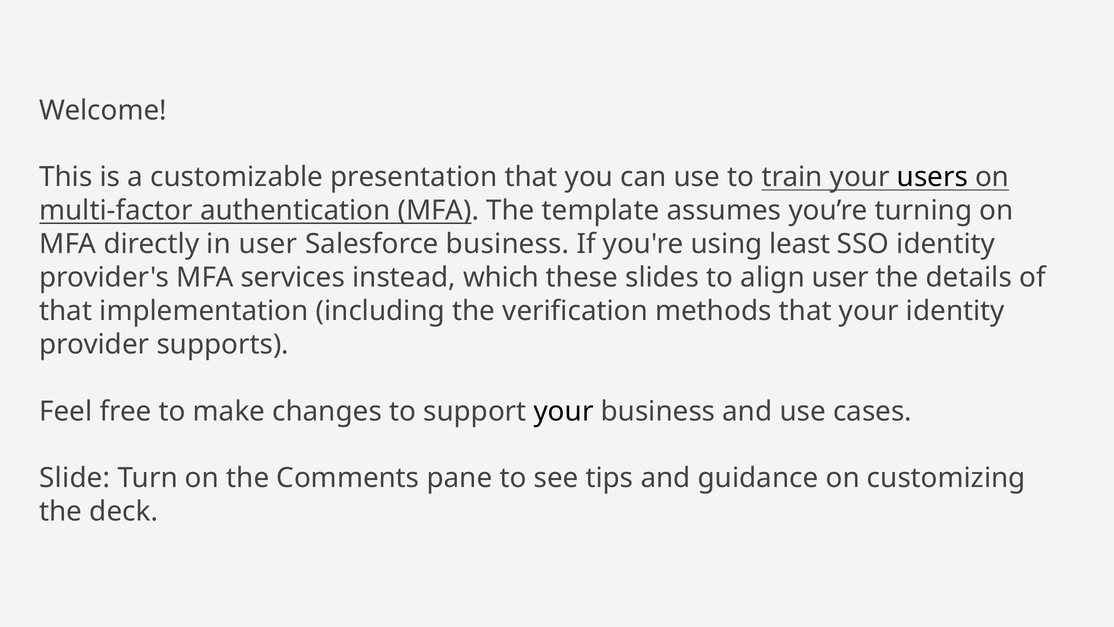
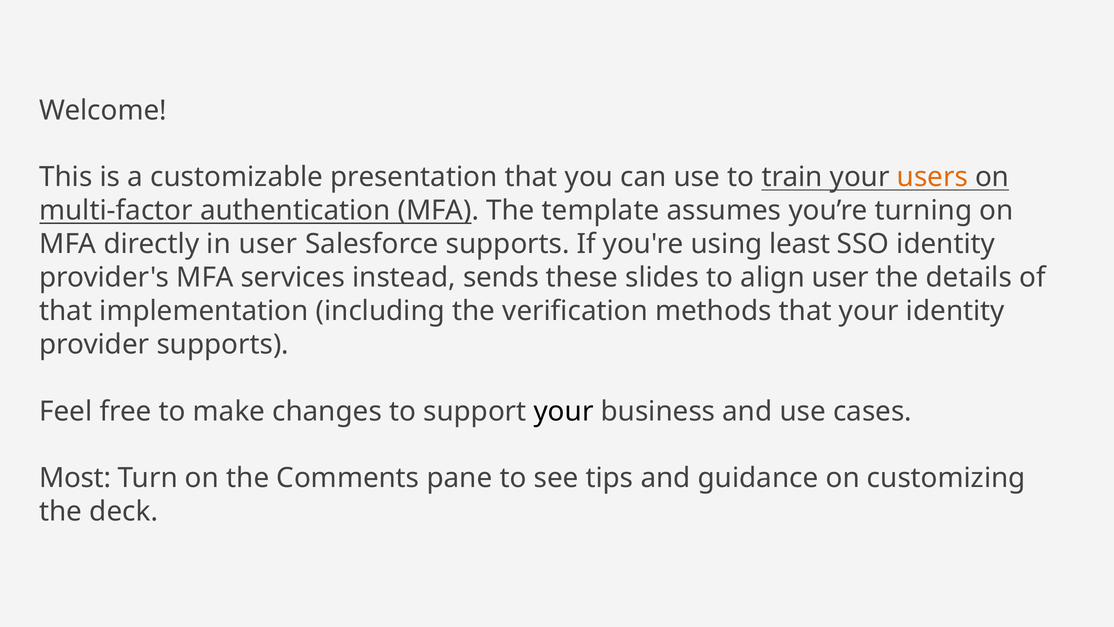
users colour: black -> orange (932, 177)
Salesforce business: business -> supports (508, 244)
which: which -> sends (501, 278)
Slide: Slide -> Most (75, 478)
